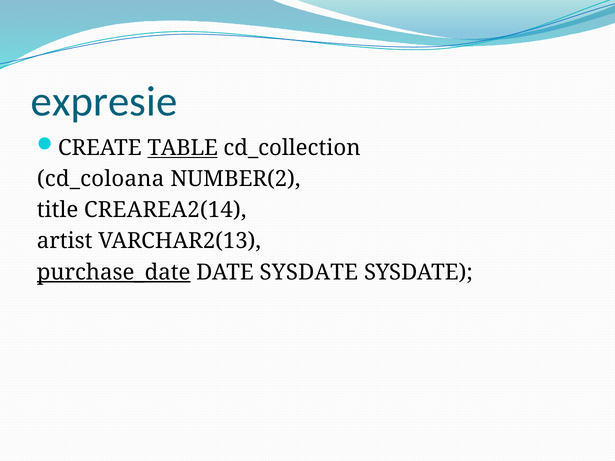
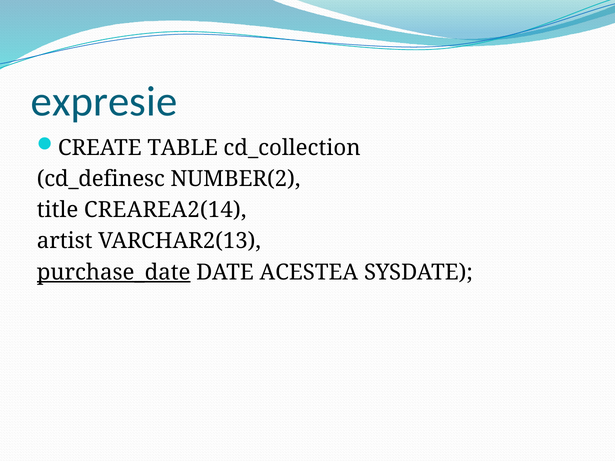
TABLE underline: present -> none (183, 148)
cd_coloana: cd_coloana -> cd_definesc (101, 179)
DATE SYSDATE: SYSDATE -> ACESTEA (309, 272)
